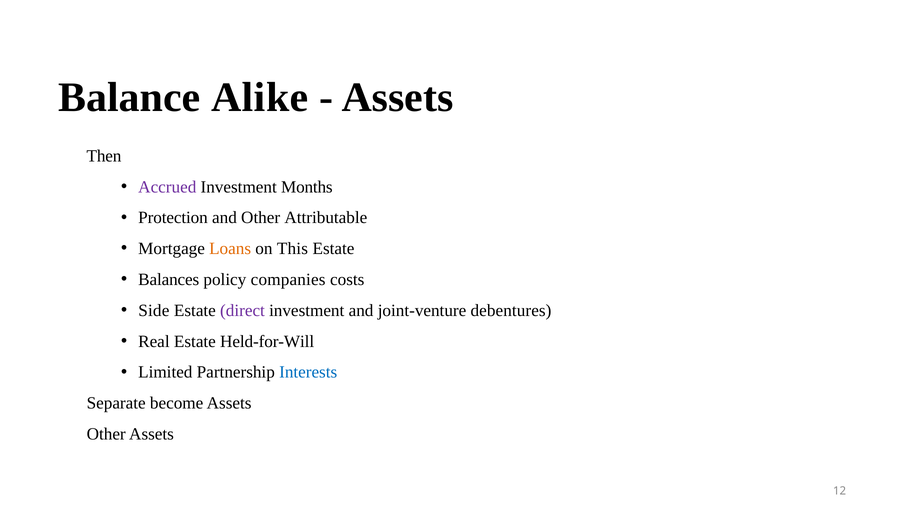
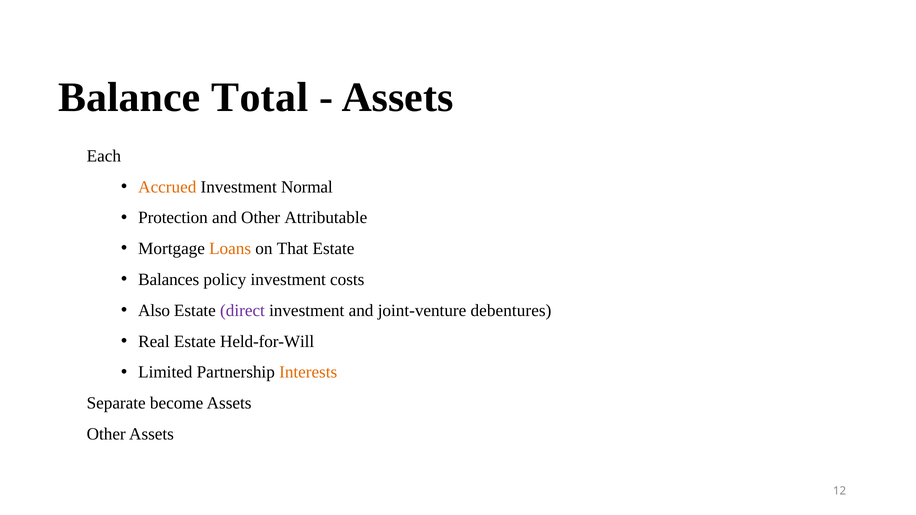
Alike: Alike -> Total (260, 97)
Then: Then -> Each (104, 156)
Accrued colour: purple -> orange (167, 187)
Months: Months -> Normal (307, 187)
This: This -> That (293, 249)
policy companies: companies -> investment (288, 280)
Side: Side -> Also (154, 311)
Interests colour: blue -> orange (308, 372)
